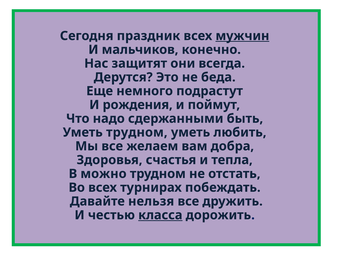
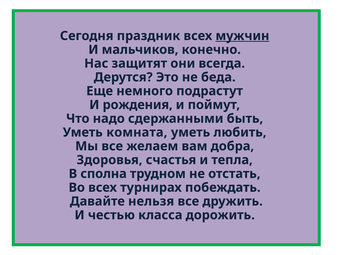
Уметь трудном: трудном -> комната (137, 132)
можно: можно -> сполна (104, 174)
класса underline: present -> none (160, 215)
